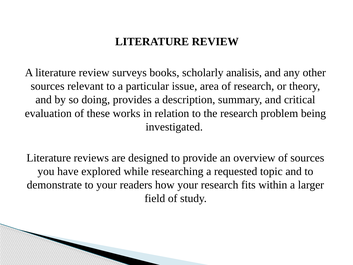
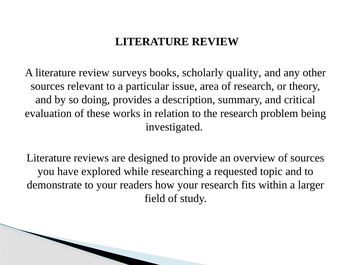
analisis: analisis -> quality (244, 73)
